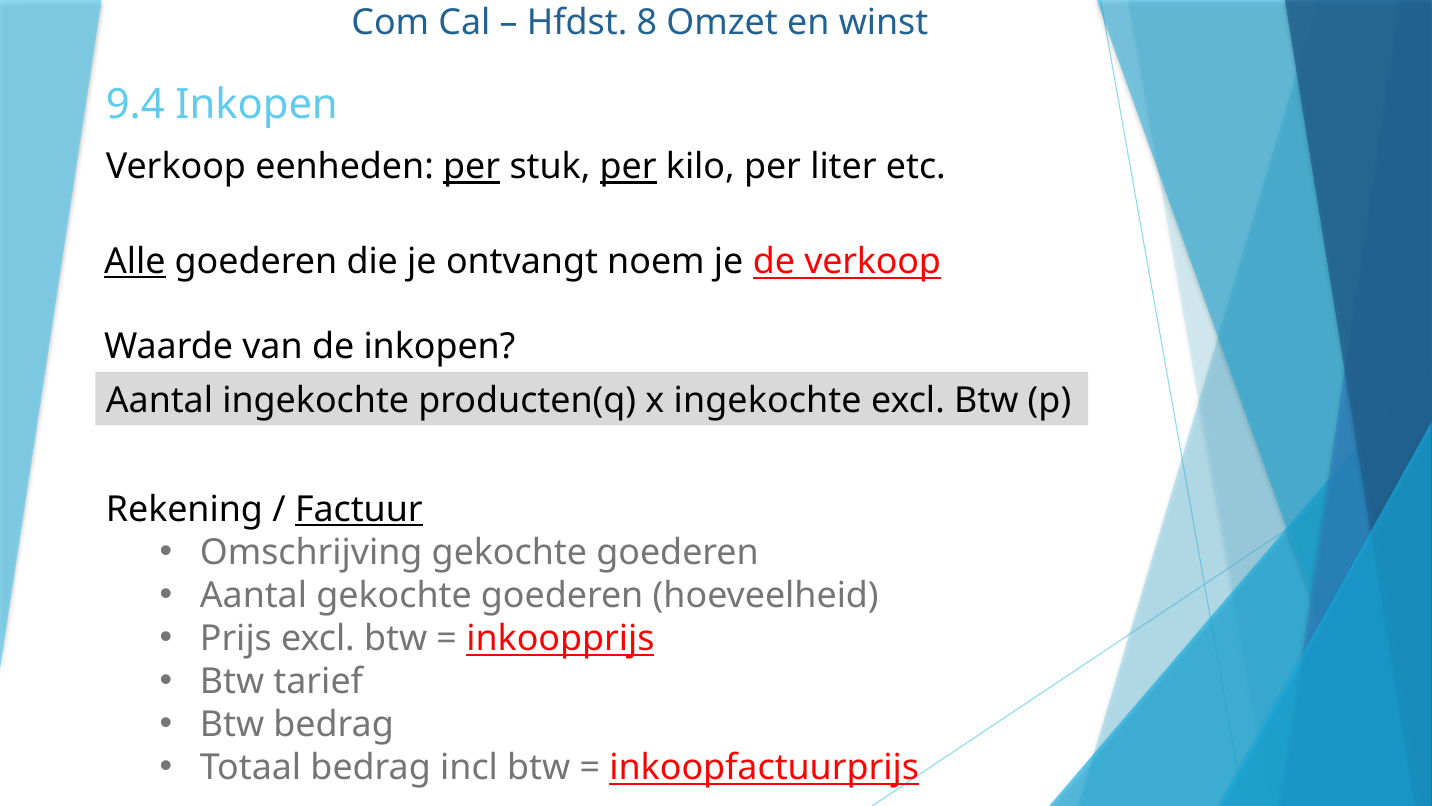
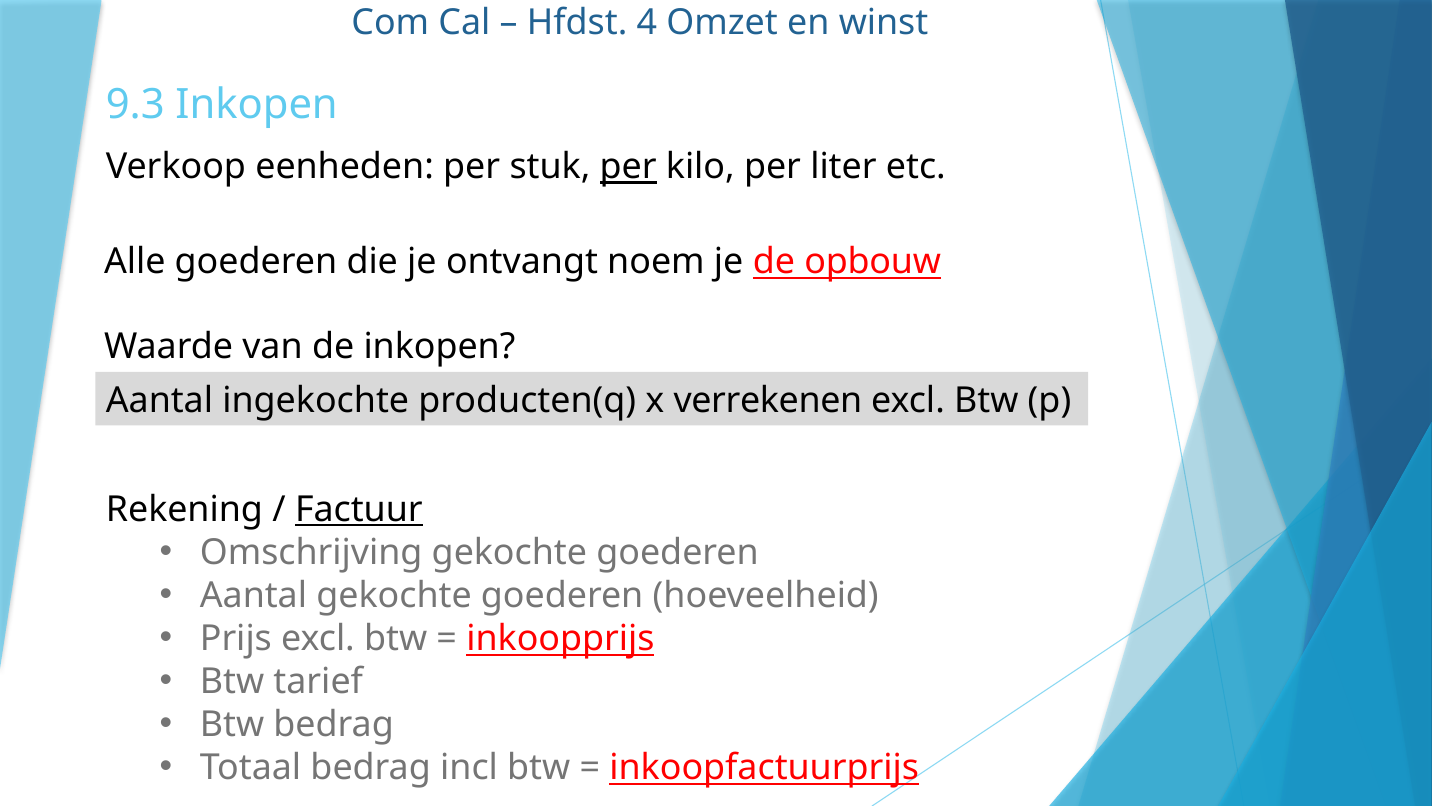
8: 8 -> 4 (647, 23)
9.4: 9.4 -> 9.3 (135, 104)
per underline: present -> none (472, 167)
Alle underline: present -> none (135, 261)
de verkoop: verkoop -> opbouw (873, 261)
x ingekochte: ingekochte -> verrekenen (768, 401)
